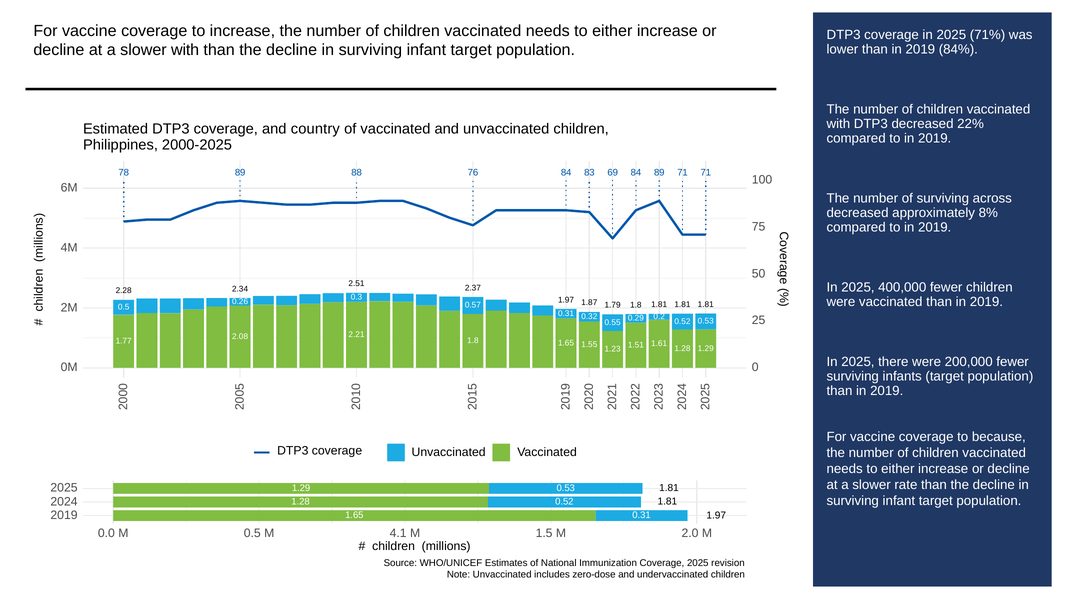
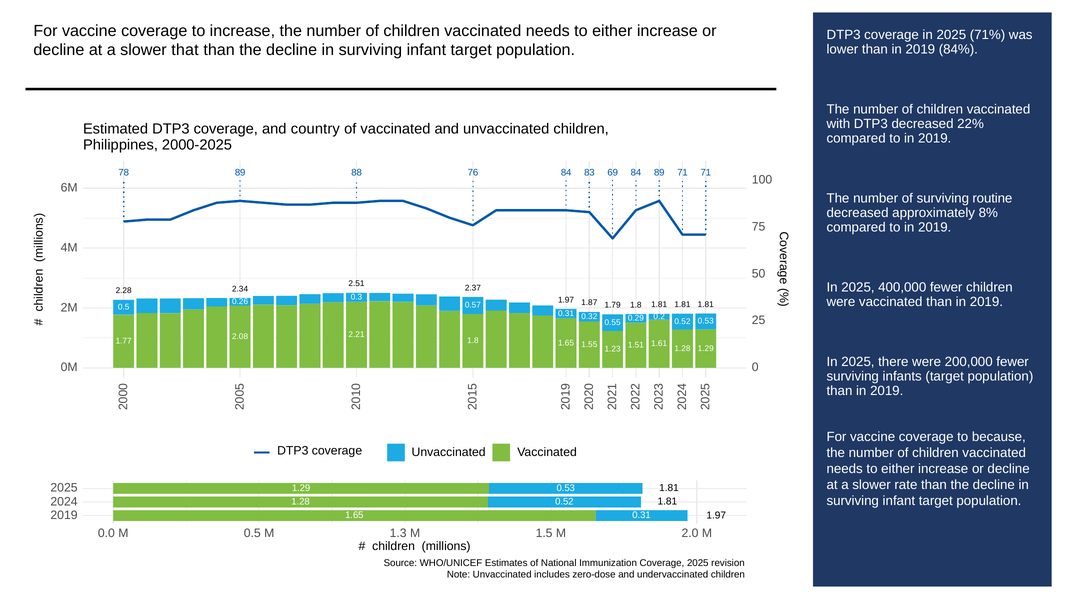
slower with: with -> that (185, 50)
across: across -> routine (992, 199)
4.1: 4.1 -> 1.3 (398, 533)
